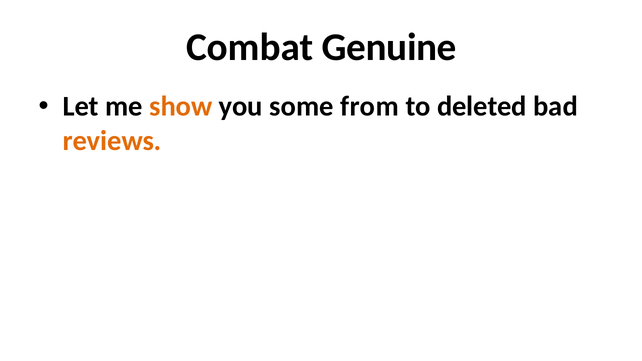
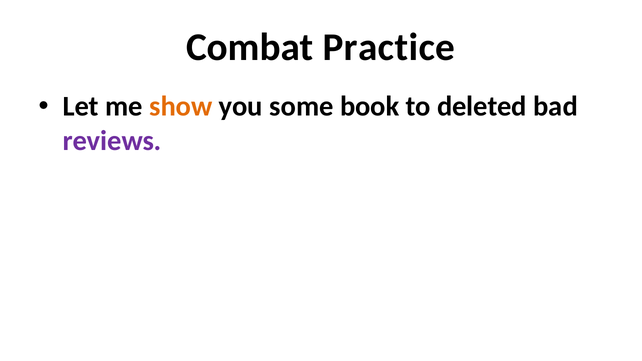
Genuine: Genuine -> Practice (389, 47)
from: from -> book (370, 107)
reviews colour: orange -> purple (112, 141)
